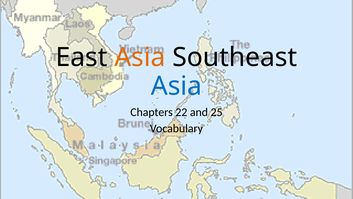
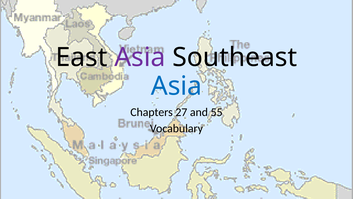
Asia colour: orange -> purple (140, 57)
22: 22 -> 27 (181, 112)
25: 25 -> 55 (217, 112)
